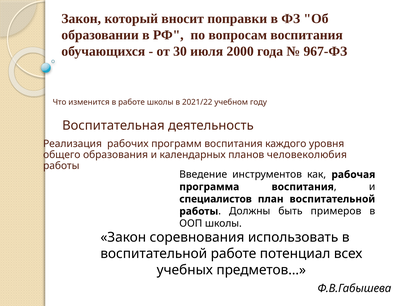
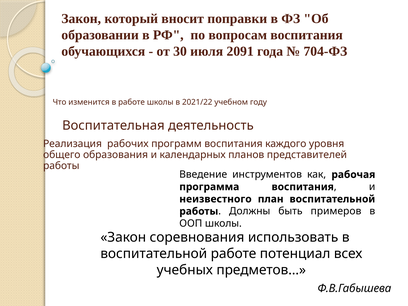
2000: 2000 -> 2091 (240, 51)
967-ФЗ: 967-ФЗ -> 704-ФЗ (325, 51)
человеколюбия: человеколюбия -> представителей (307, 155)
специалистов: специалистов -> неизвестного (215, 199)
